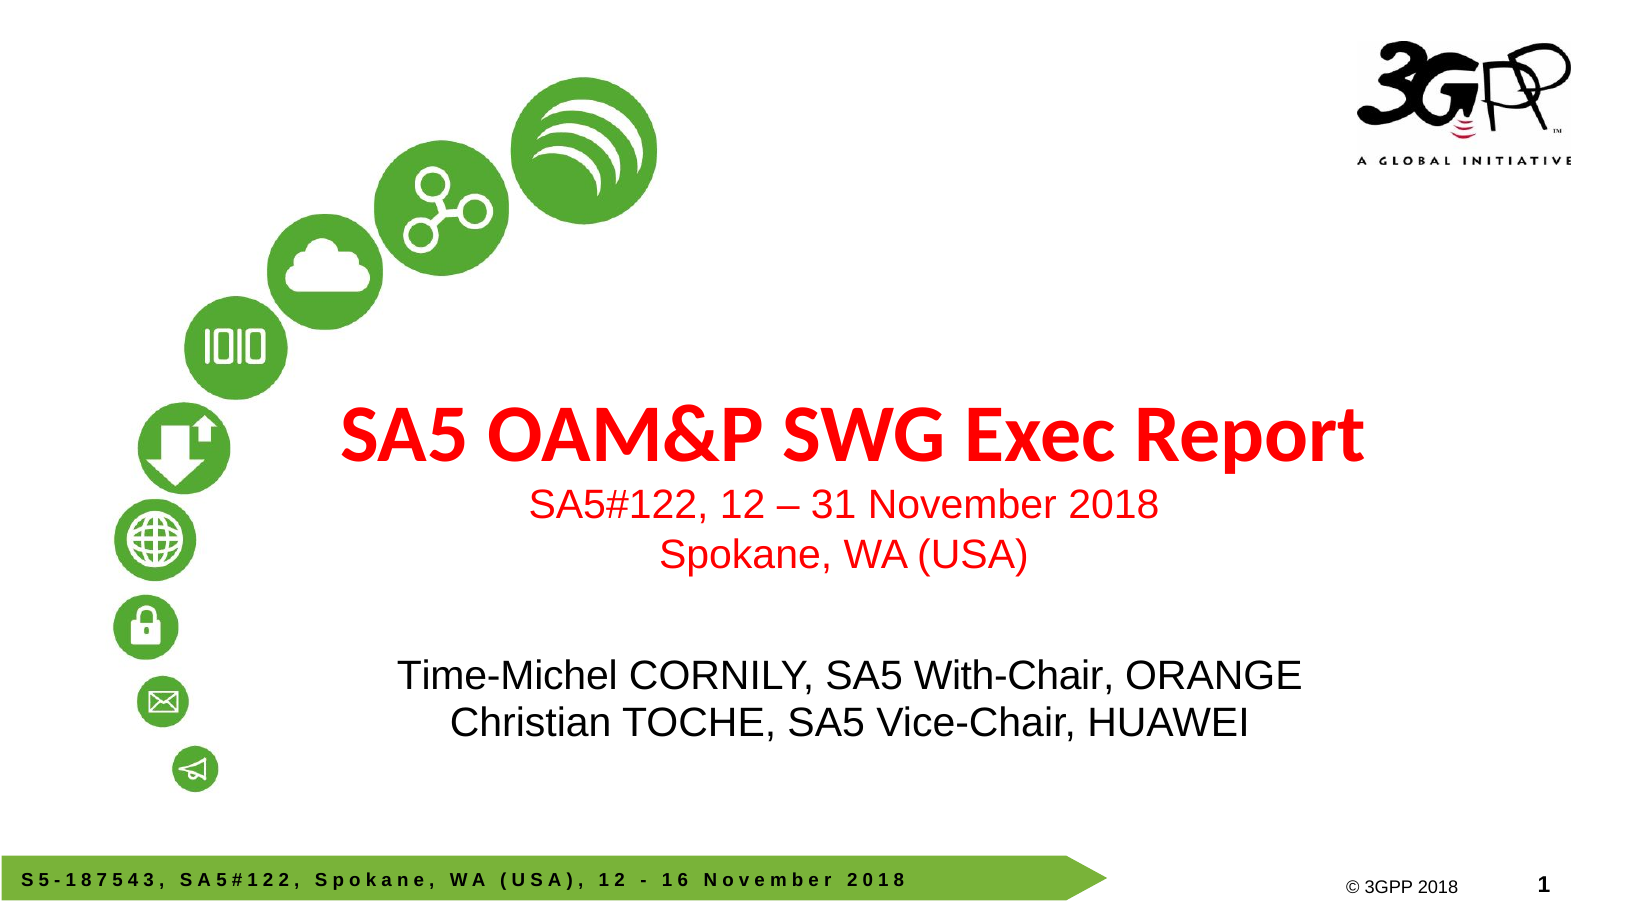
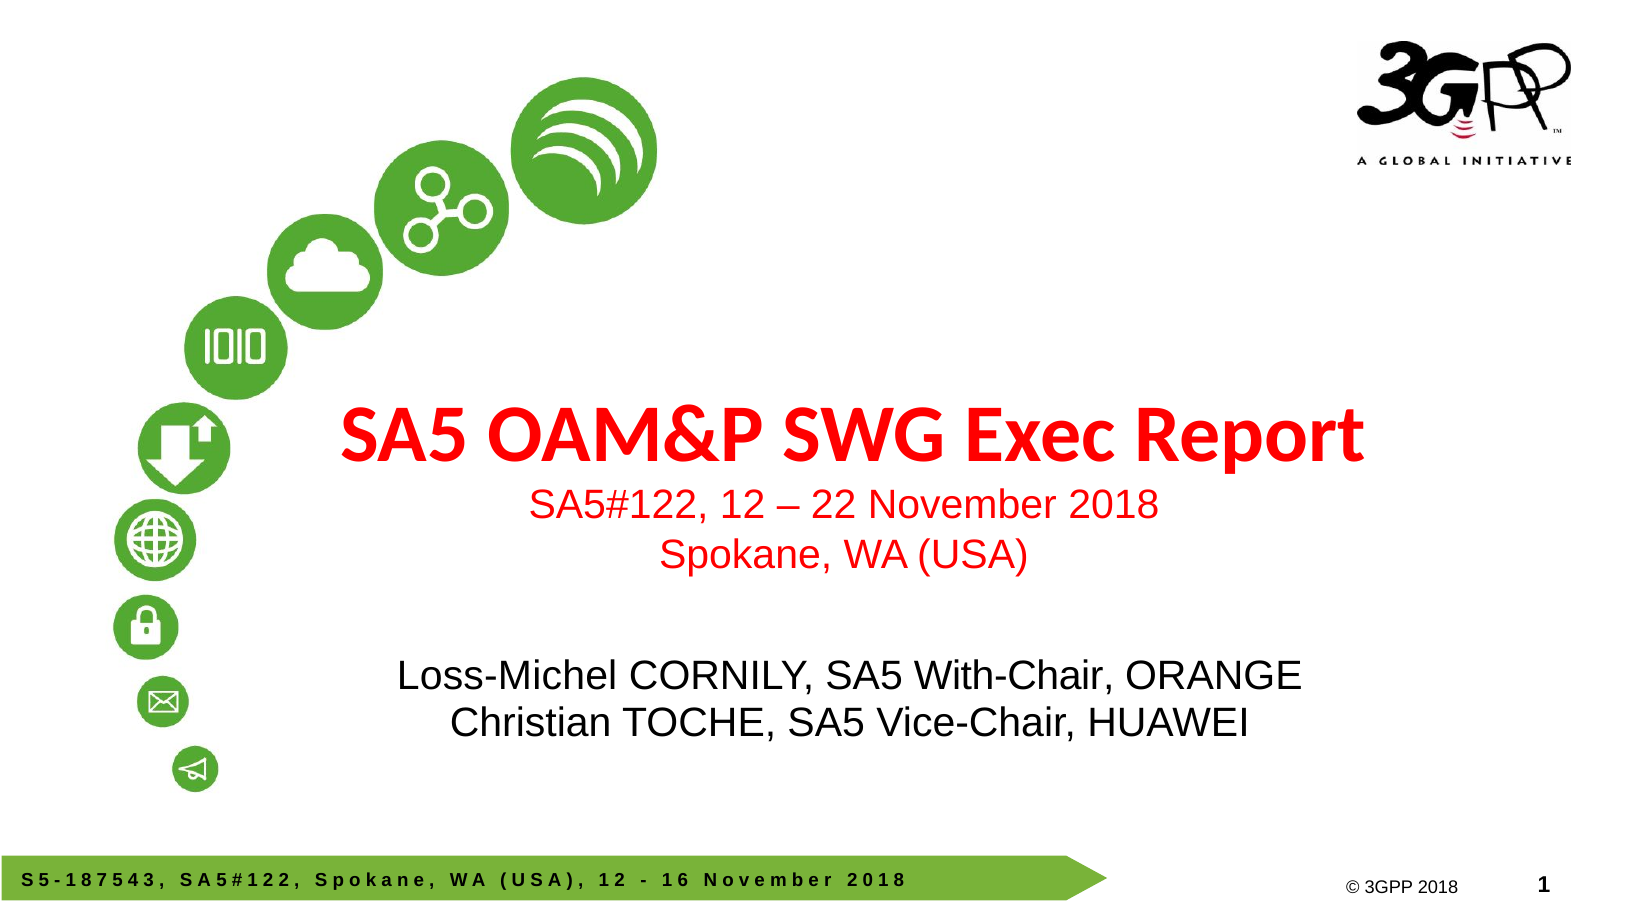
31: 31 -> 22 (834, 505)
Time-Michel: Time-Michel -> Loss-Michel (507, 676)
